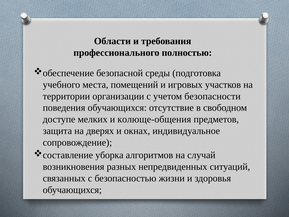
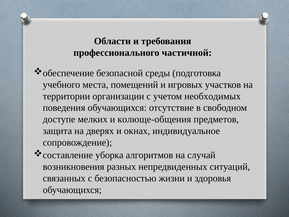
полностью: полностью -> частичной (187, 53)
безопасности: безопасности -> необходимых (213, 96)
